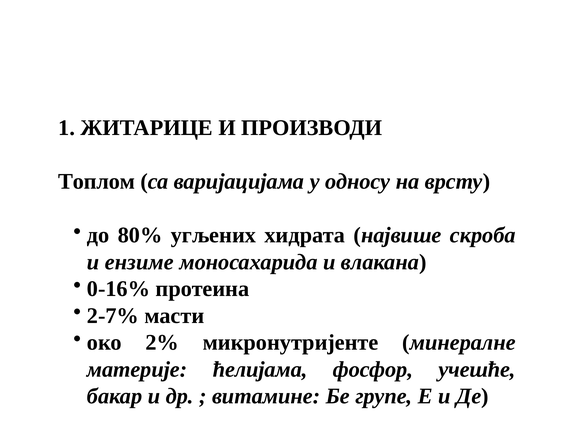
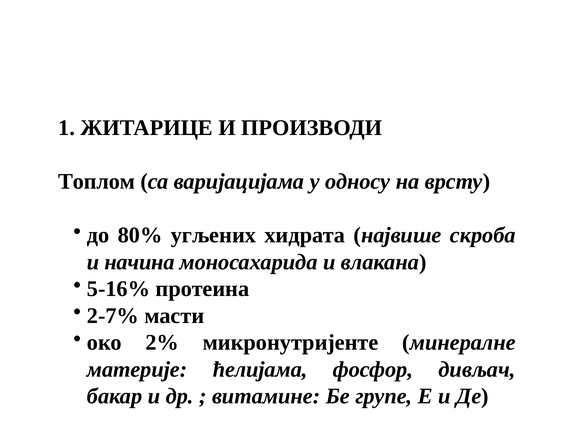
ензиме: ензиме -> начина (139, 262)
0-16%: 0-16% -> 5-16% (119, 289)
учешће: учешће -> дивљач (477, 369)
